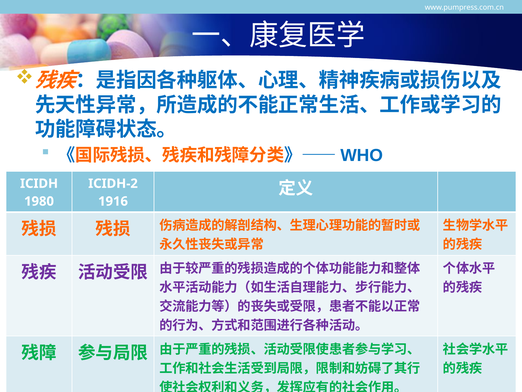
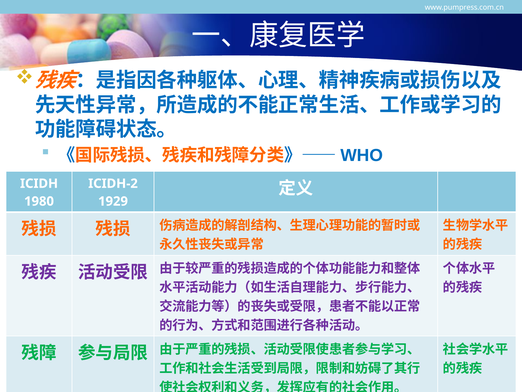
1916: 1916 -> 1929 (113, 201)
